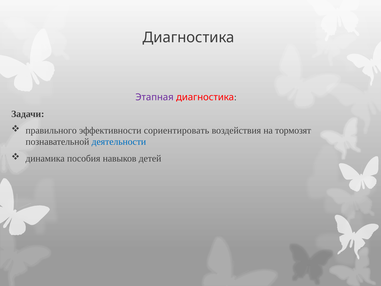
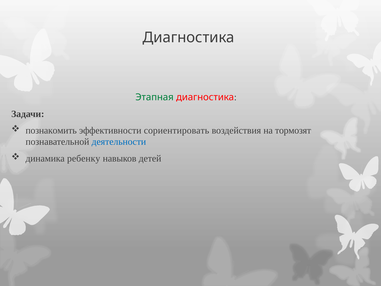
Этапная colour: purple -> green (155, 97)
правильного: правильного -> познакомить (51, 130)
пособия: пособия -> ребенку (84, 158)
